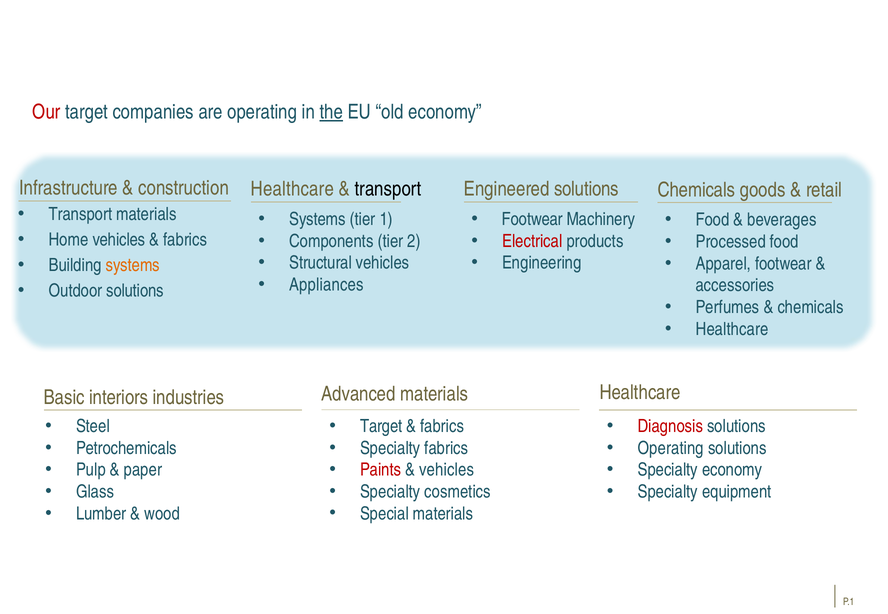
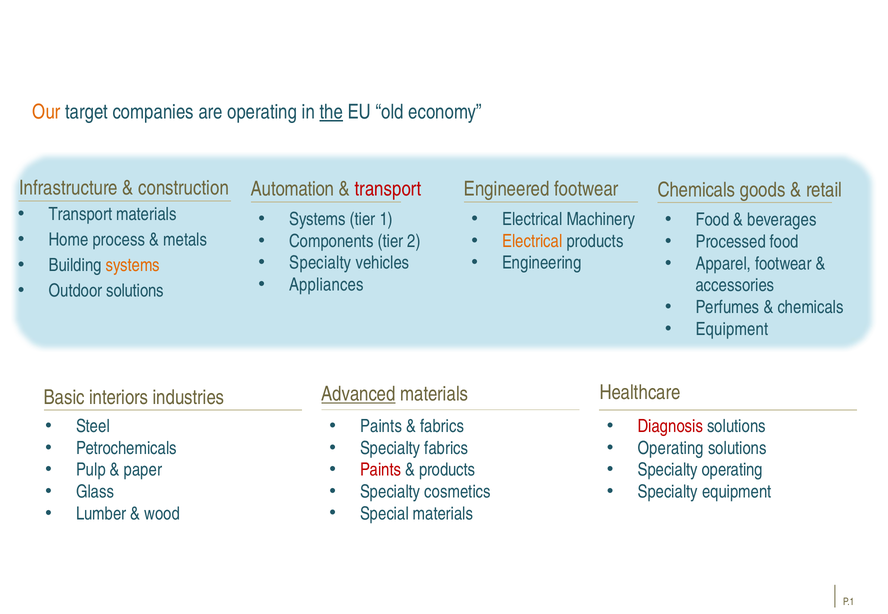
Our colour: red -> orange (46, 112)
Healthcare: Healthcare -> Automation (293, 189)
transport colour: black -> red (388, 189)
Engineered solutions: solutions -> footwear (586, 189)
Footwear: Footwear -> Electrical (532, 220)
Home vehicles: vehicles -> process (119, 240)
fabrics: fabrics -> metals (185, 240)
Electrical colour: red -> orange (532, 241)
Structural: Structural -> Specialty (320, 263)
Healthcare: Healthcare -> Equipment (732, 329)
Advanced underline: none -> present (358, 395)
Target: Target -> Paints (381, 427)
vehicles: vehicles -> products (447, 471)
Specialty economy: economy -> operating (732, 471)
